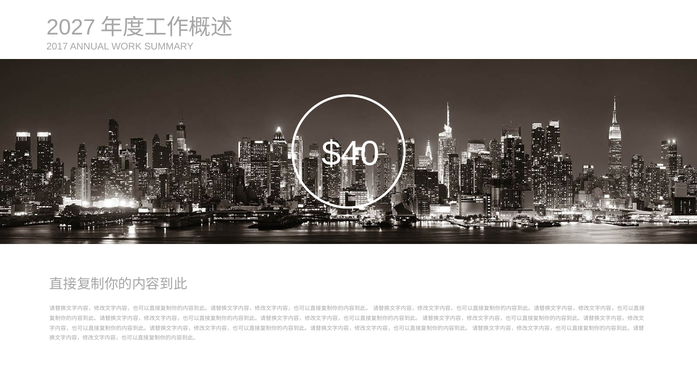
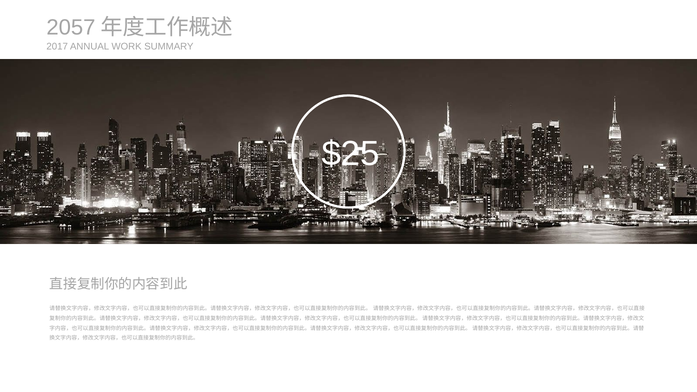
2027: 2027 -> 2057 (71, 28)
$40: $40 -> $25 (351, 154)
